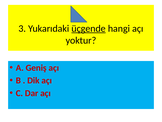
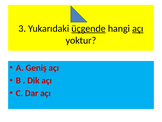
açı underline: none -> present (138, 28)
